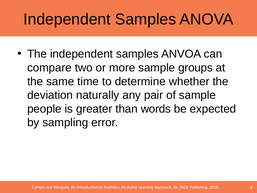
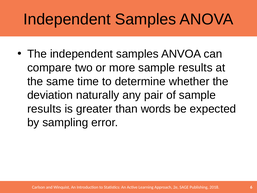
more sample groups: groups -> results (195, 68)
people: people -> results (44, 109)
